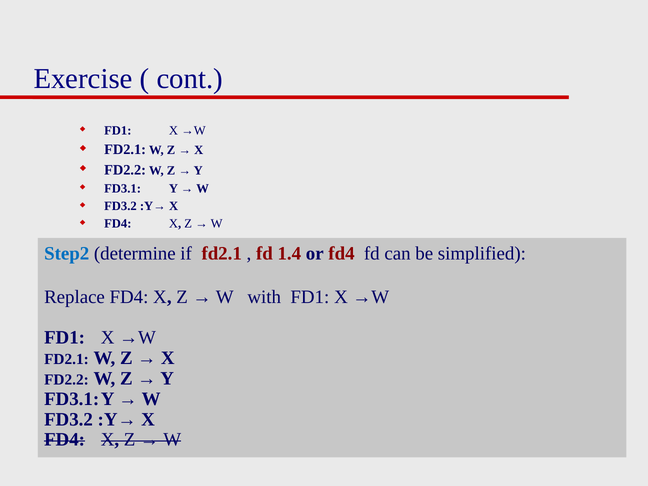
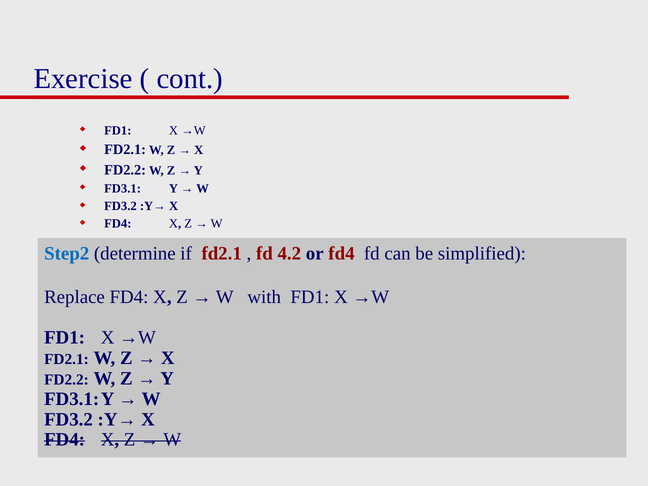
1.4: 1.4 -> 4.2 (289, 254)
